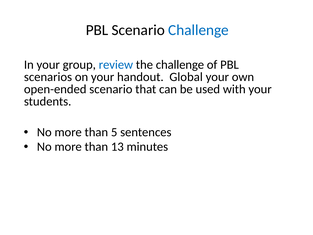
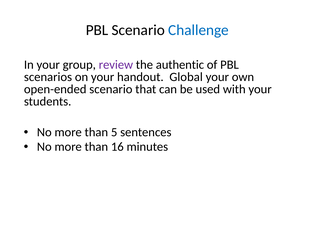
review colour: blue -> purple (116, 65)
the challenge: challenge -> authentic (180, 65)
13: 13 -> 16 (117, 147)
